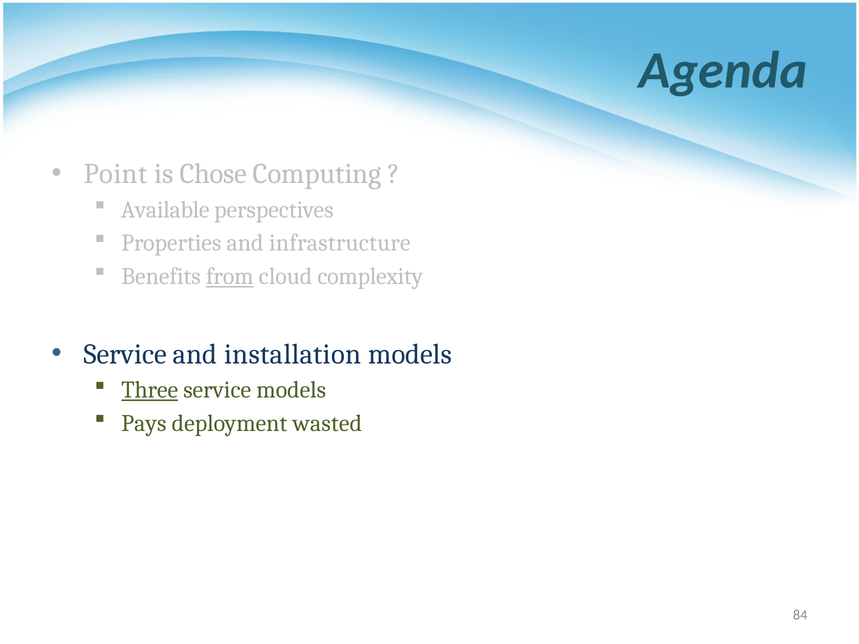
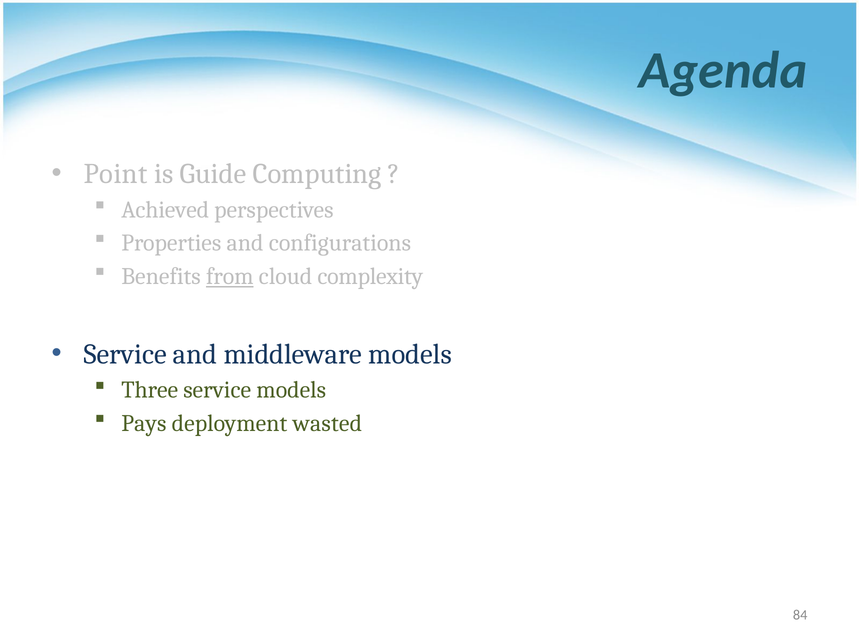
Chose: Chose -> Guide (213, 174)
Available: Available -> Achieved (165, 210)
infrastructure: infrastructure -> configurations (340, 243)
installation: installation -> middleware (293, 354)
Three underline: present -> none (150, 390)
